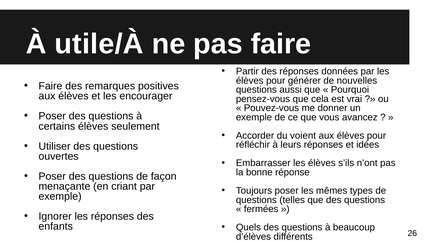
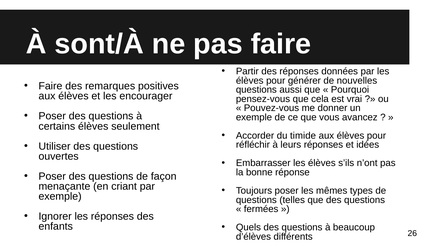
utile/À: utile/À -> sont/À (99, 44)
voient: voient -> timide (303, 136)
